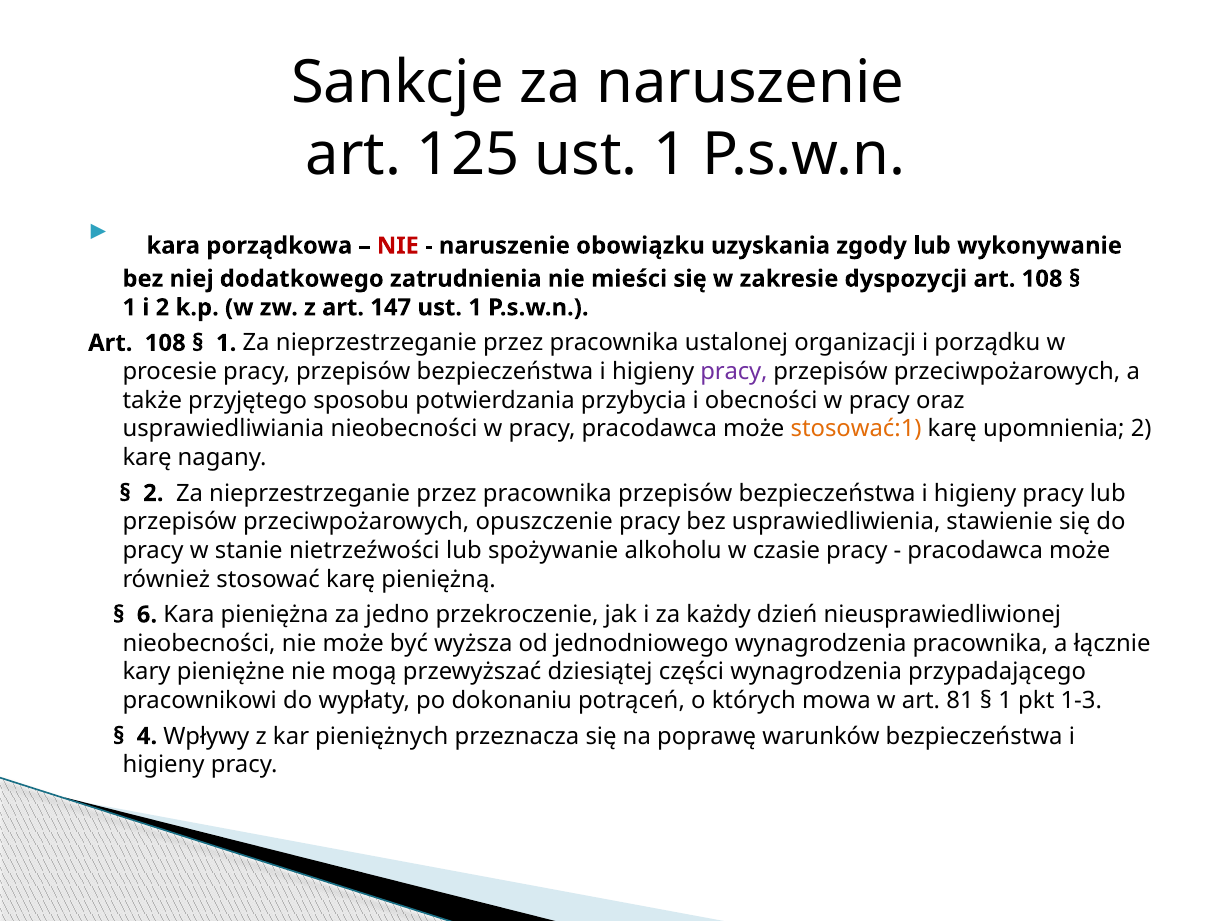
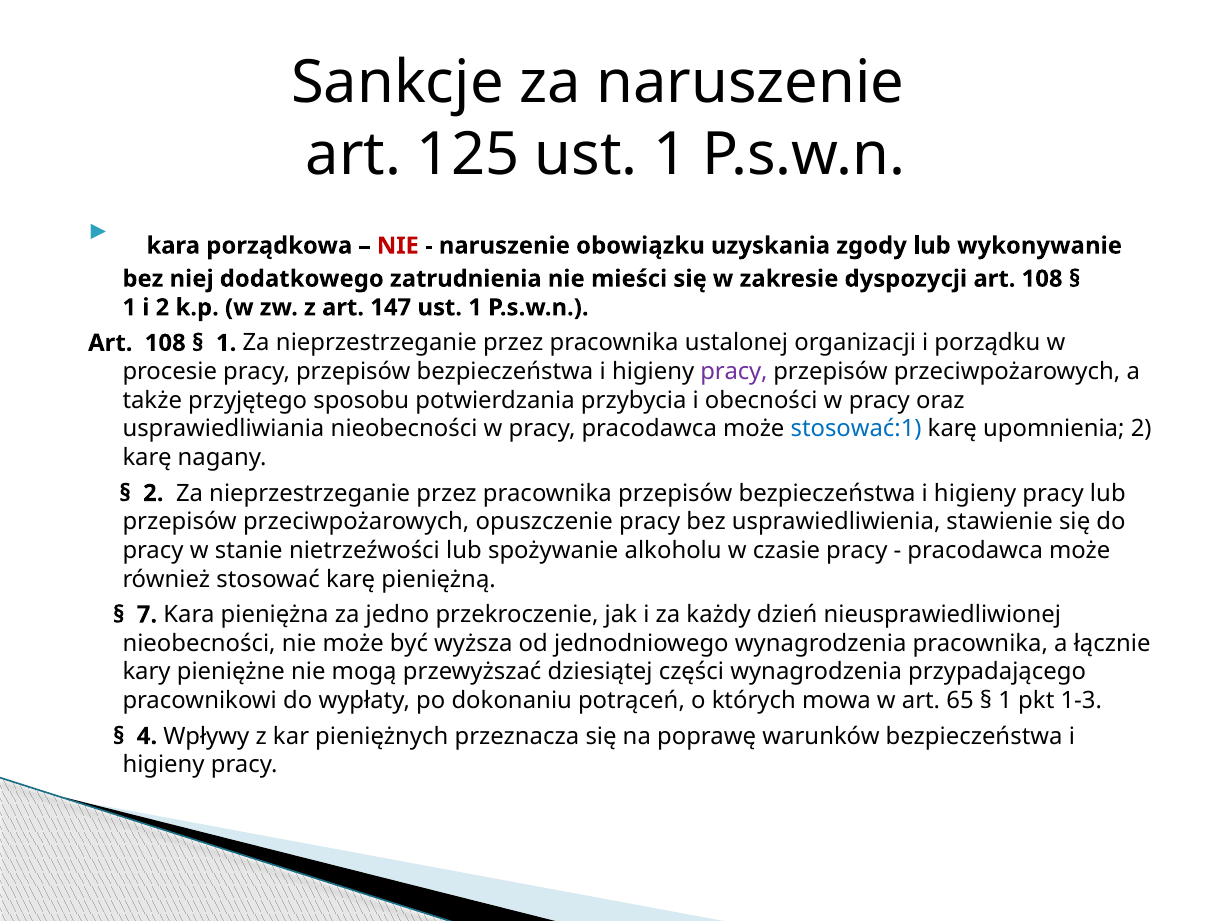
stosować:1 colour: orange -> blue (856, 429)
6: 6 -> 7 (147, 614)
81: 81 -> 65 (960, 700)
